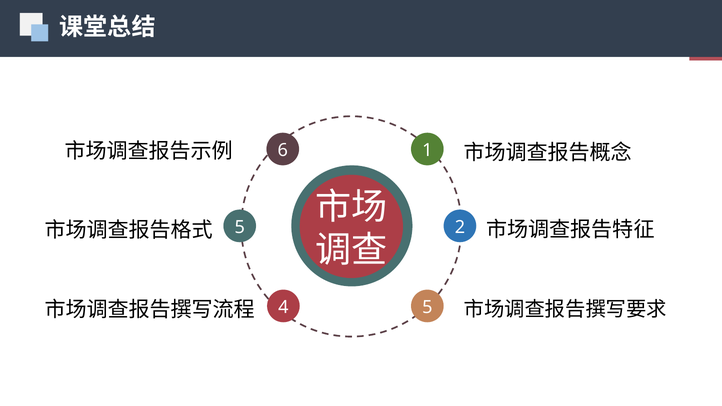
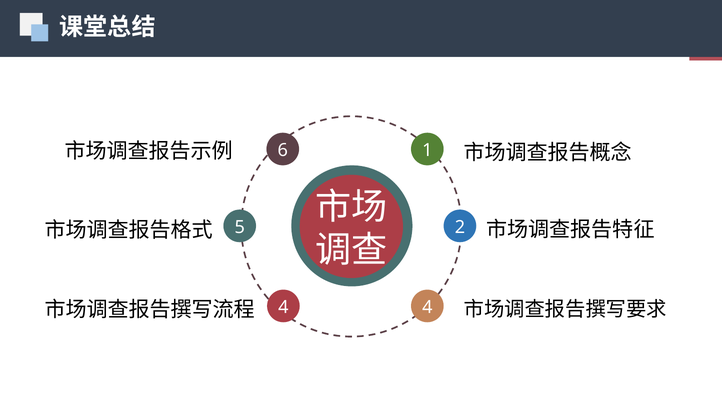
4 5: 5 -> 4 (427, 307)
